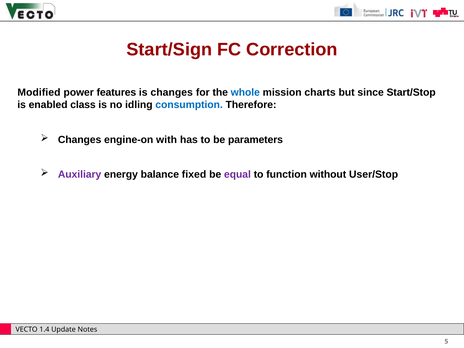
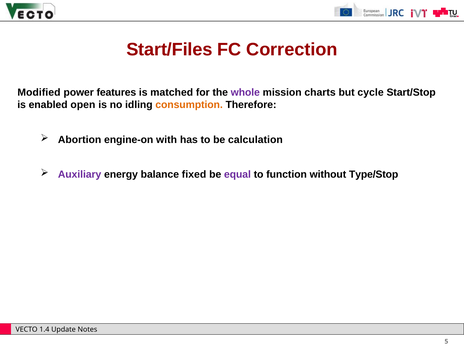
Start/Sign: Start/Sign -> Start/Files (169, 50)
is changes: changes -> matched (172, 93)
whole colour: blue -> purple (245, 93)
since: since -> cycle (371, 93)
class: class -> open (83, 105)
consumption colour: blue -> orange (189, 105)
Changes: Changes -> Abortion (80, 140)
parameters: parameters -> calculation (255, 140)
User/Stop: User/Stop -> Type/Stop (374, 174)
